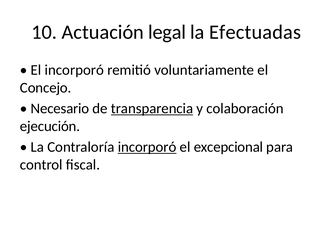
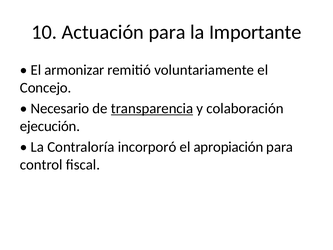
Actuación legal: legal -> para (167, 32)
Efectuadas: Efectuadas -> Importante (255, 32)
El incorporó: incorporó -> armonizar (74, 70)
incorporó underline: present -> none (147, 147)
excepcional: excepcional -> apropiación (228, 147)
